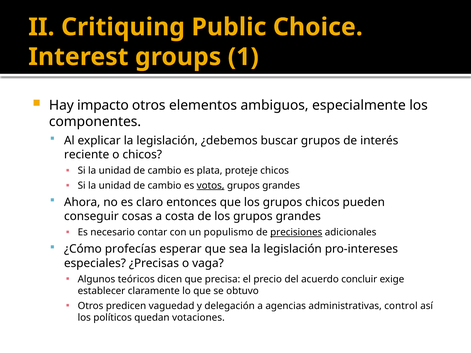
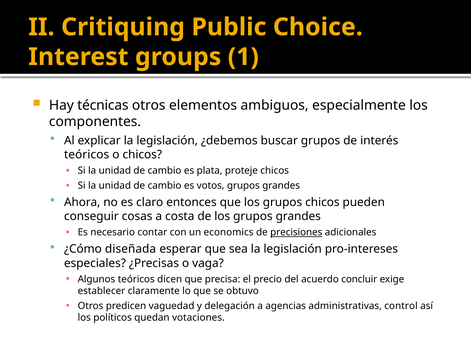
impacto: impacto -> técnicas (103, 105)
reciente: reciente -> teóricos (87, 155)
votos underline: present -> none (211, 186)
populismo: populismo -> economics (229, 233)
profecías: profecías -> diseñada (131, 249)
